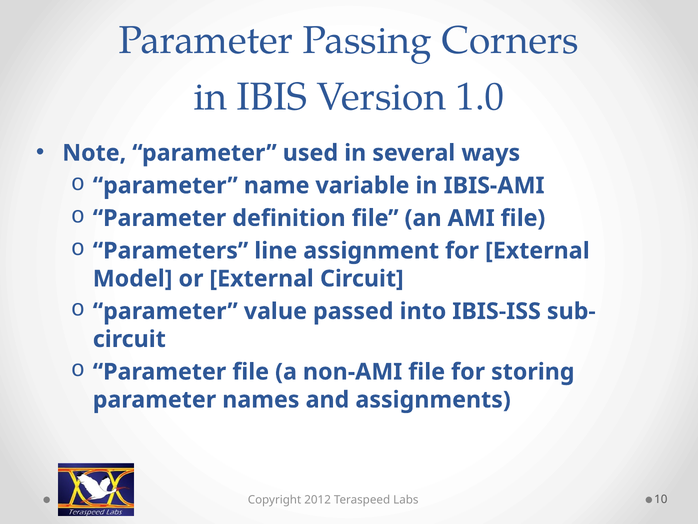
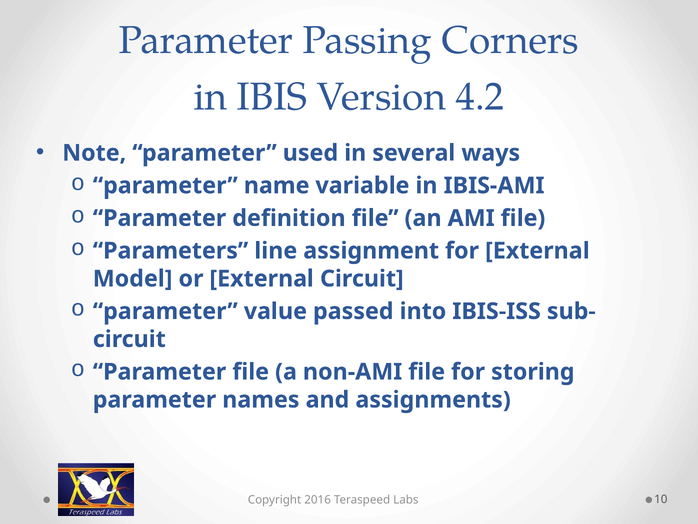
1.0: 1.0 -> 4.2 (480, 97)
2012: 2012 -> 2016 (318, 499)
